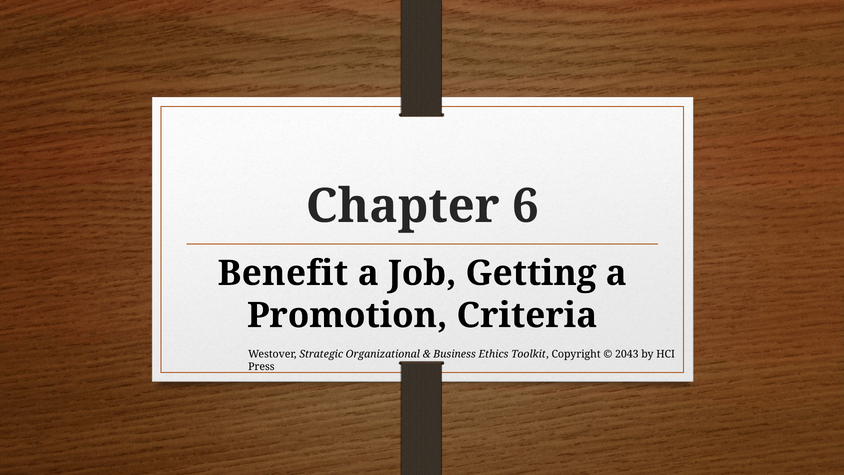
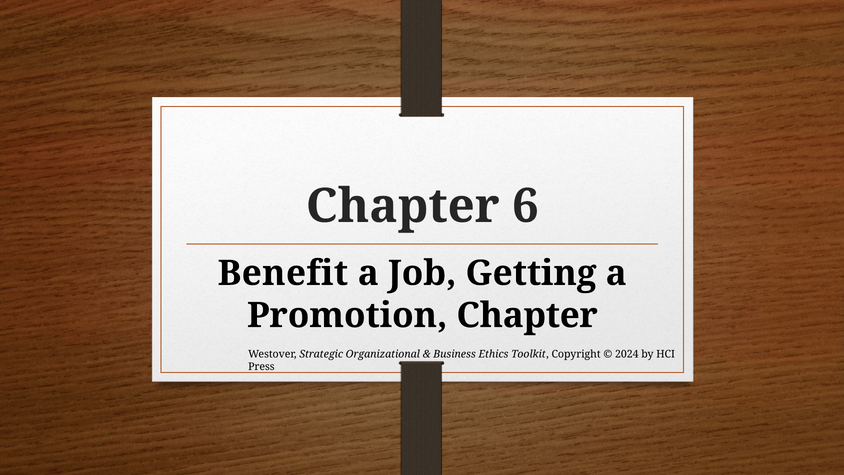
Promotion Criteria: Criteria -> Chapter (527, 315)
2043: 2043 -> 2024 (627, 354)
